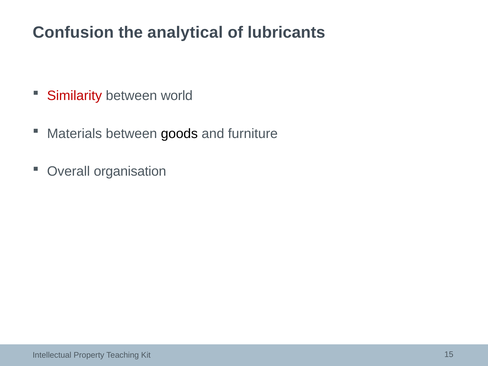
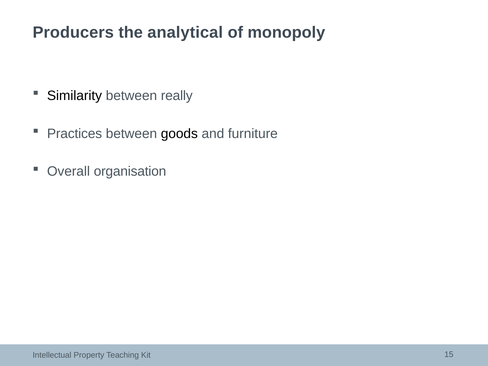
Confusion: Confusion -> Producers (73, 32)
lubricants: lubricants -> monopoly (286, 32)
Similarity colour: red -> black (75, 96)
world: world -> really (177, 96)
Materials: Materials -> Practices (75, 134)
